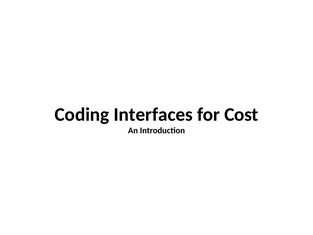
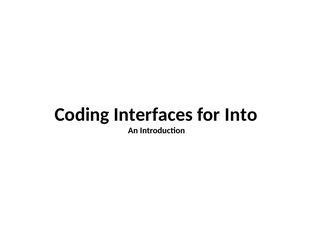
Cost: Cost -> Into (241, 114)
